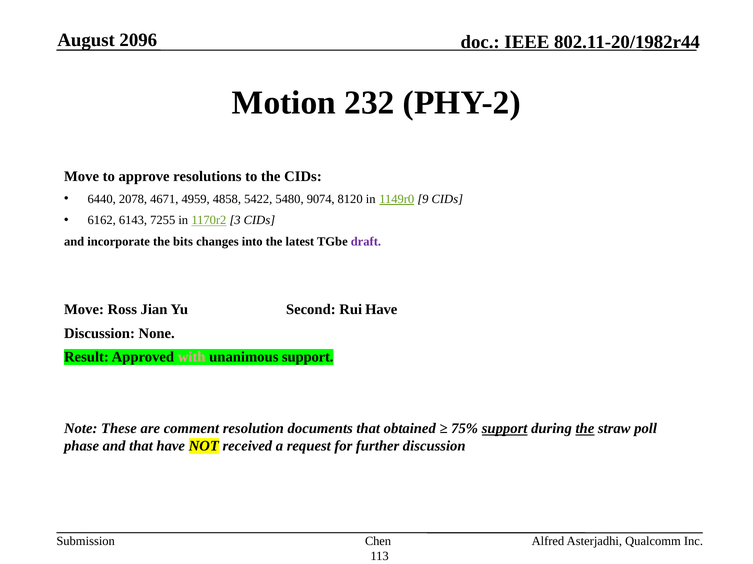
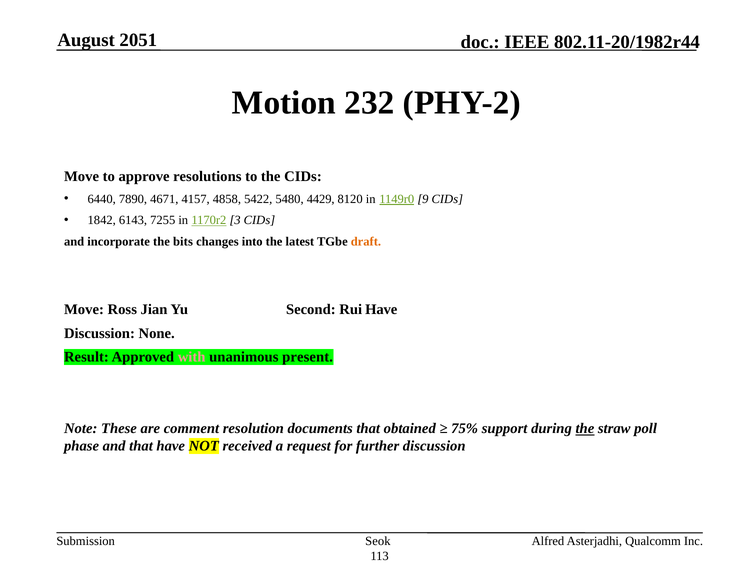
2096: 2096 -> 2051 (138, 40)
2078: 2078 -> 7890 (133, 199)
4959: 4959 -> 4157 (196, 199)
9074: 9074 -> 4429 (321, 199)
6162: 6162 -> 1842 (102, 221)
draft colour: purple -> orange (366, 242)
unanimous support: support -> present (308, 358)
support underline: present -> none (505, 429)
Chen: Chen -> Seok (378, 542)
